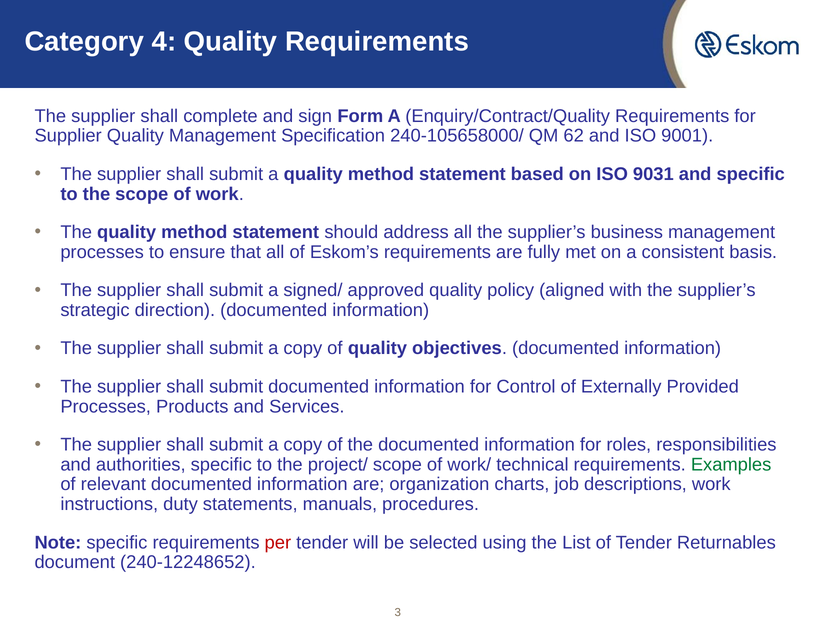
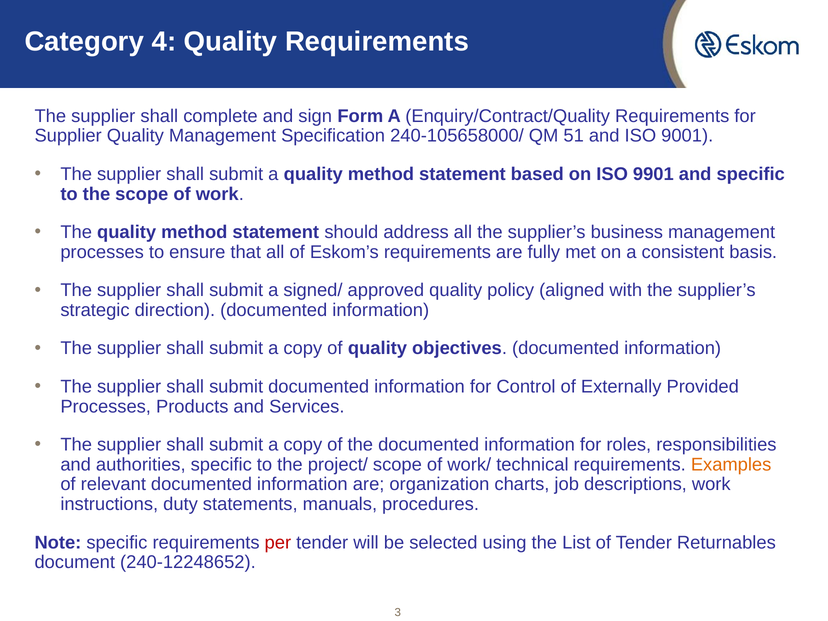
62: 62 -> 51 (574, 136)
9031: 9031 -> 9901 (653, 174)
Examples colour: green -> orange (731, 465)
